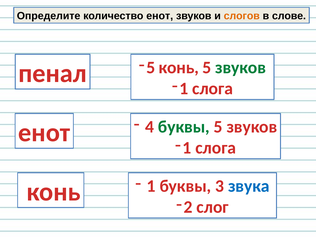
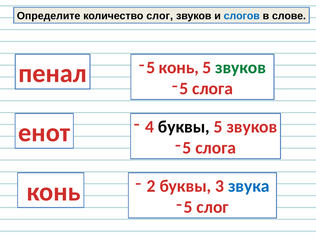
количество енот: енот -> слог (160, 16)
слогов colour: orange -> blue (242, 16)
1: 1 -> 5 (184, 89)
буквы colour: green -> black (184, 127)
1: 1 -> 5 (187, 148)
1: 1 -> 2 (151, 186)
2: 2 -> 5 (188, 207)
